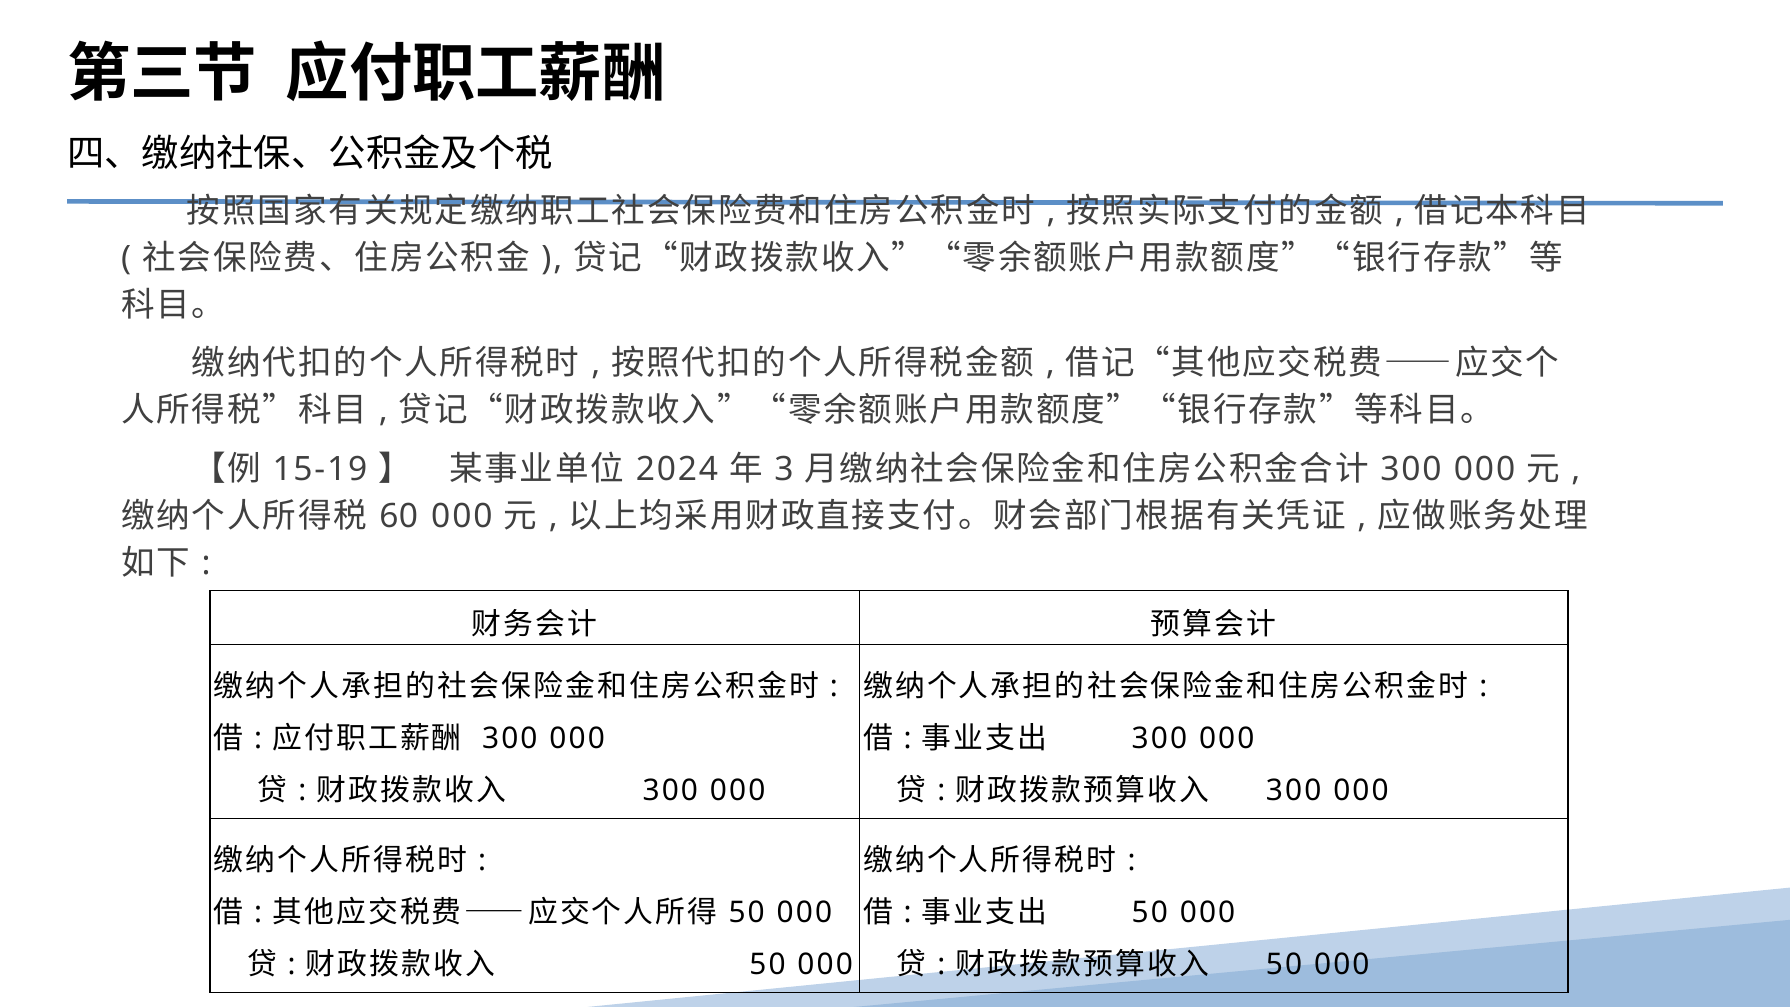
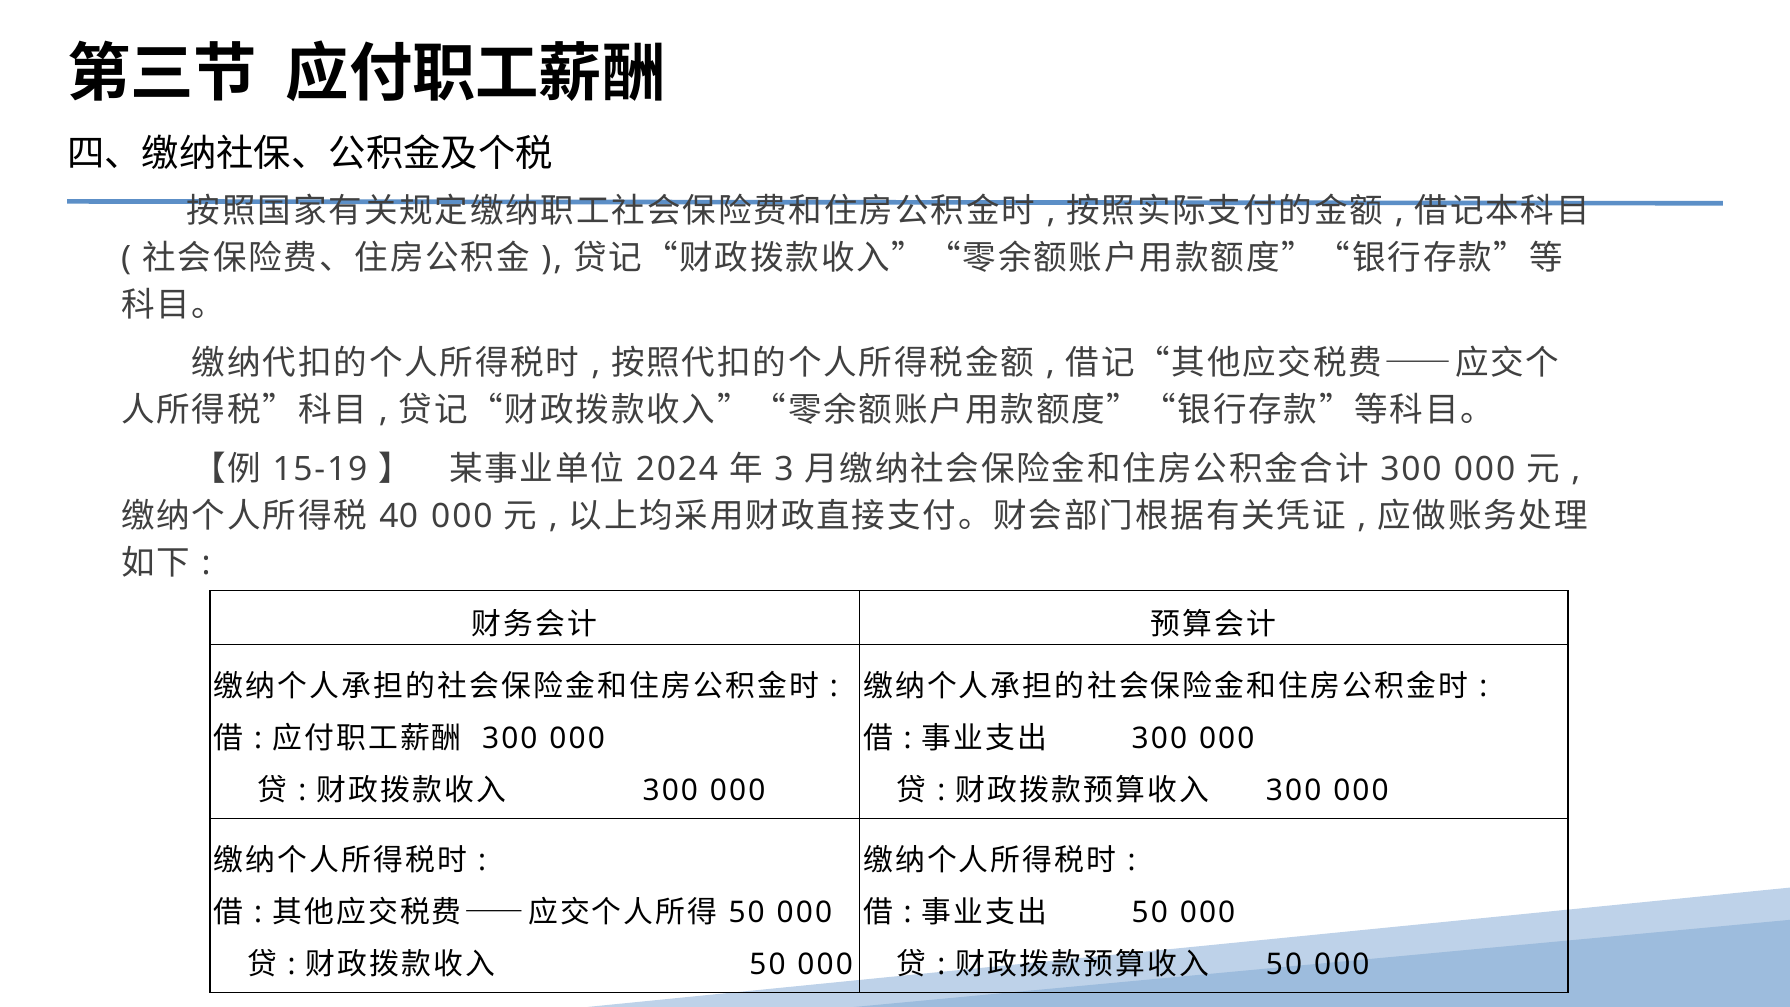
60: 60 -> 40 (399, 516)
